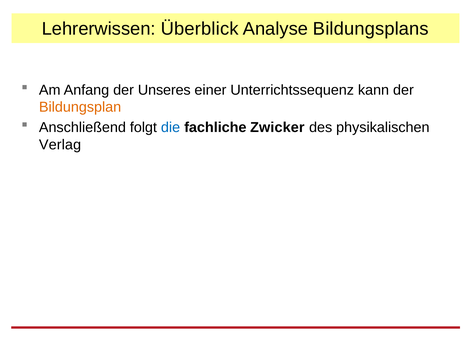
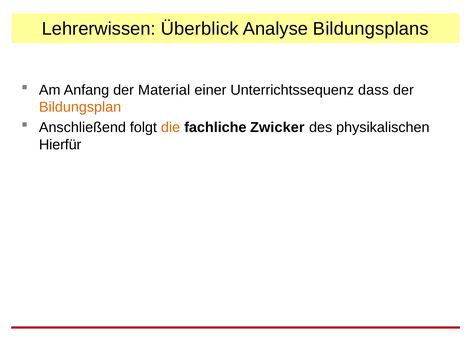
Unseres: Unseres -> Material (164, 90)
kann: kann -> dass (373, 90)
die colour: blue -> orange (171, 127)
Verlag: Verlag -> Hierfür (60, 145)
